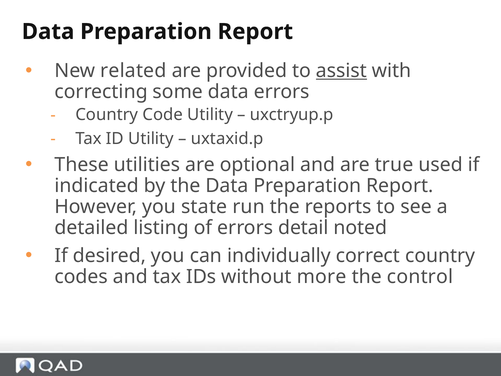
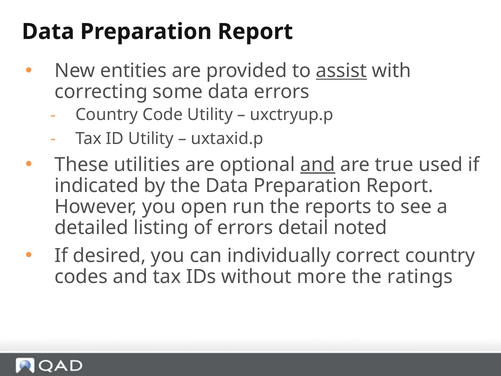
related: related -> entities (134, 71)
and underline: none -> present (318, 164)
state: state -> open (204, 207)
control: control -> ratings (420, 277)
